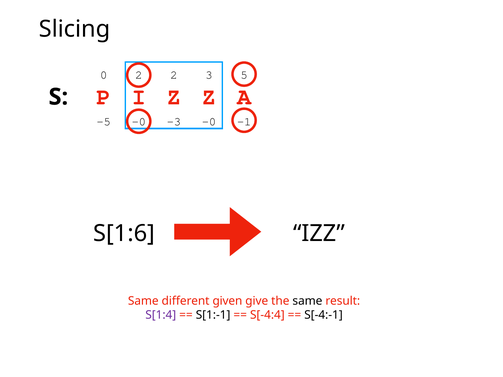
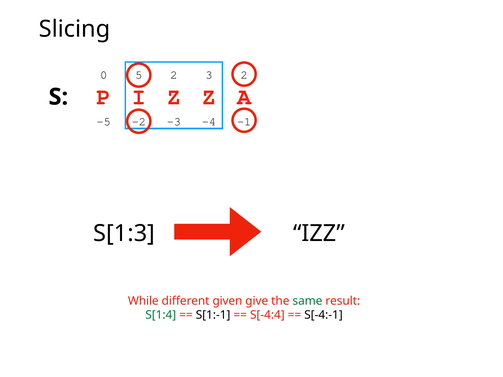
0 2: 2 -> 5 (139, 75)
3 5: 5 -> 2 (244, 75)
-5 -0: -0 -> -2 (139, 122)
-3 -0: -0 -> -4 (209, 122)
S[1:6: S[1:6 -> S[1:3 (124, 234)
Same: Same -> While (143, 301)
same colour: black -> green (307, 301)
S[1:4 colour: purple -> green (161, 315)
